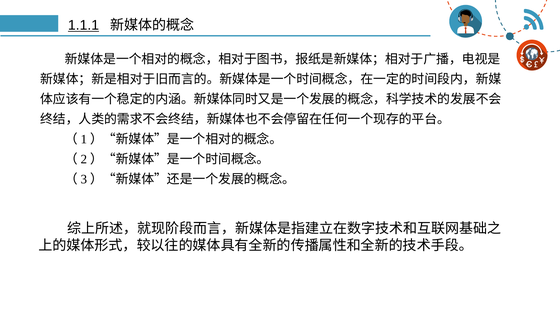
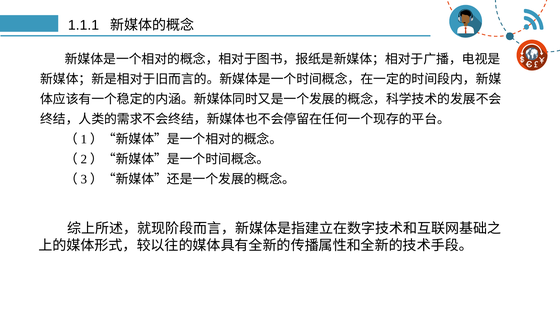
1.1.1 underline: present -> none (84, 25)
